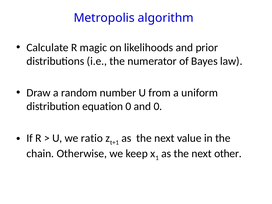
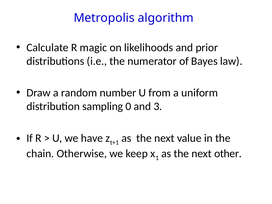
equation: equation -> sampling (103, 106)
and 0: 0 -> 3 (158, 106)
ratio: ratio -> have (92, 138)
